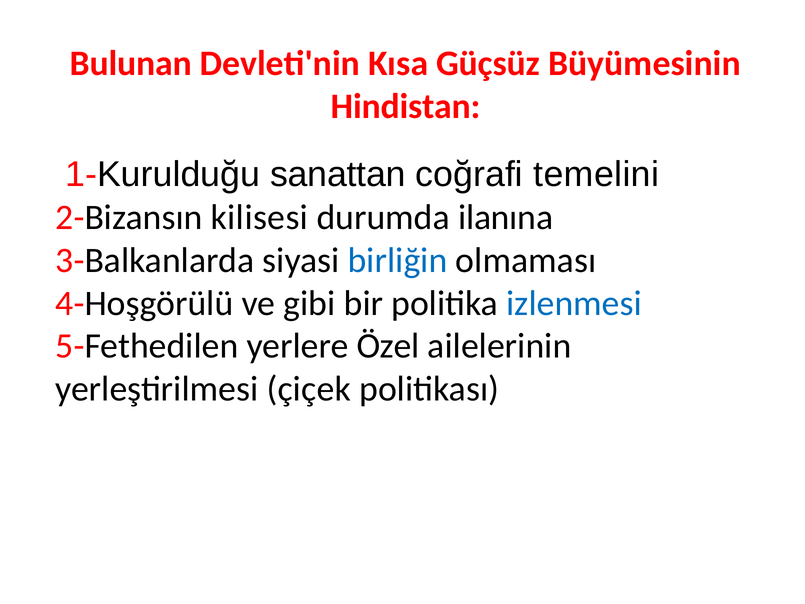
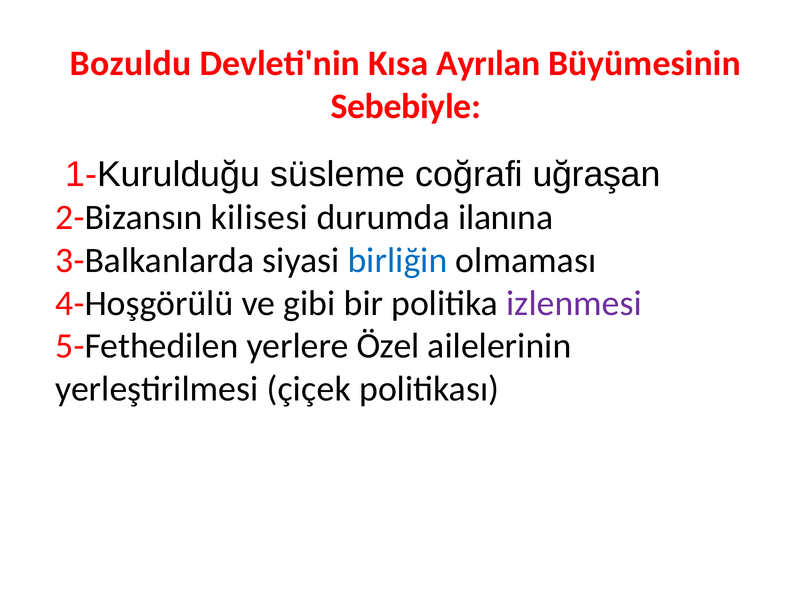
Bulunan: Bulunan -> Bozuldu (131, 64)
Güçsüz: Güçsüz -> Ayrılan (488, 64)
Hindistan: Hindistan -> Sebebiyle (406, 106)
sanattan: sanattan -> süsleme (338, 174)
temelini: temelini -> uğraşan (597, 174)
izlenmesi colour: blue -> purple (574, 303)
